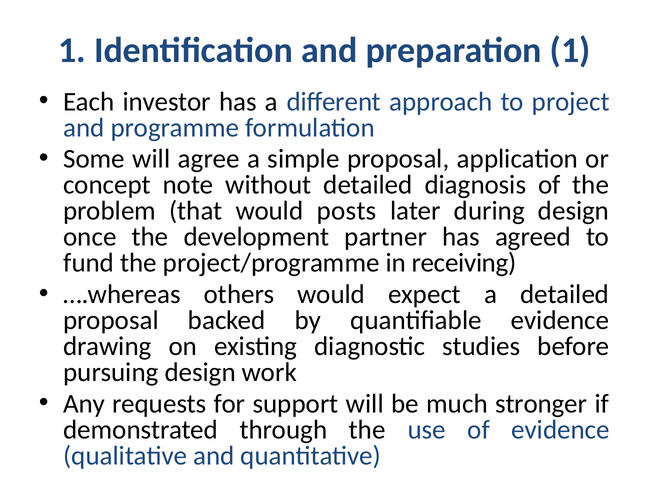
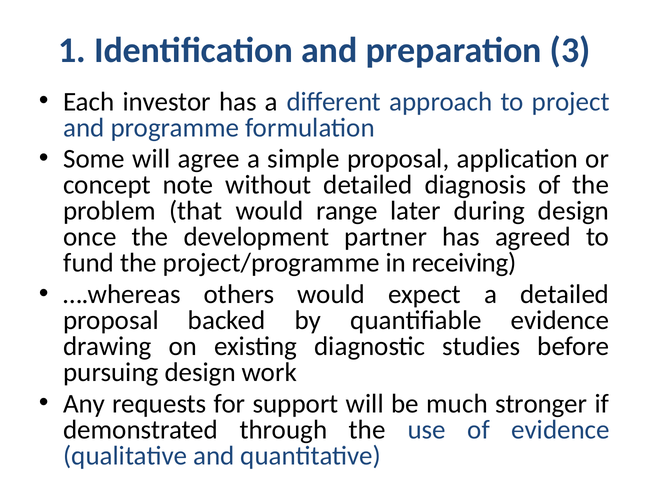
preparation 1: 1 -> 3 (570, 50)
posts: posts -> range (347, 211)
